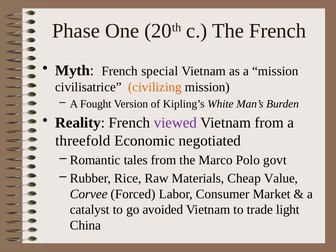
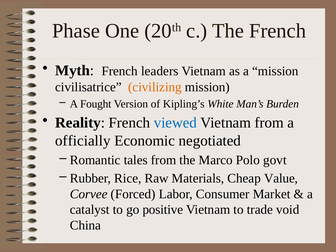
special: special -> leaders (160, 71)
viewed colour: purple -> blue (175, 123)
threefold: threefold -> officially (83, 141)
avoided: avoided -> positive (163, 210)
light: light -> void (288, 210)
